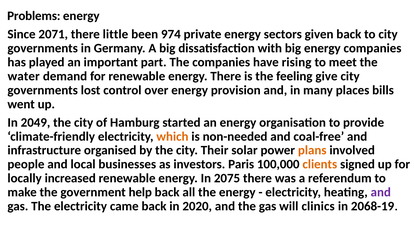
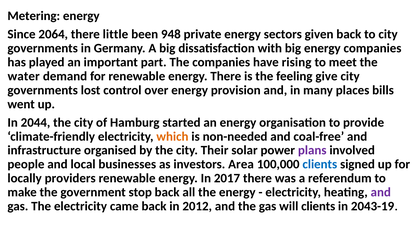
Problems: Problems -> Metering (34, 16)
2071: 2071 -> 2064 (53, 34)
974: 974 -> 948 (171, 34)
2049: 2049 -> 2044 (35, 122)
plans colour: orange -> purple (312, 150)
Paris: Paris -> Area (241, 164)
clients colour: orange -> blue (320, 164)
increased: increased -> providers (70, 178)
2075: 2075 -> 2017 (227, 178)
help: help -> stop (140, 192)
2020: 2020 -> 2012 (197, 206)
will clinics: clinics -> clients (318, 206)
2068-19: 2068-19 -> 2043-19 (373, 206)
